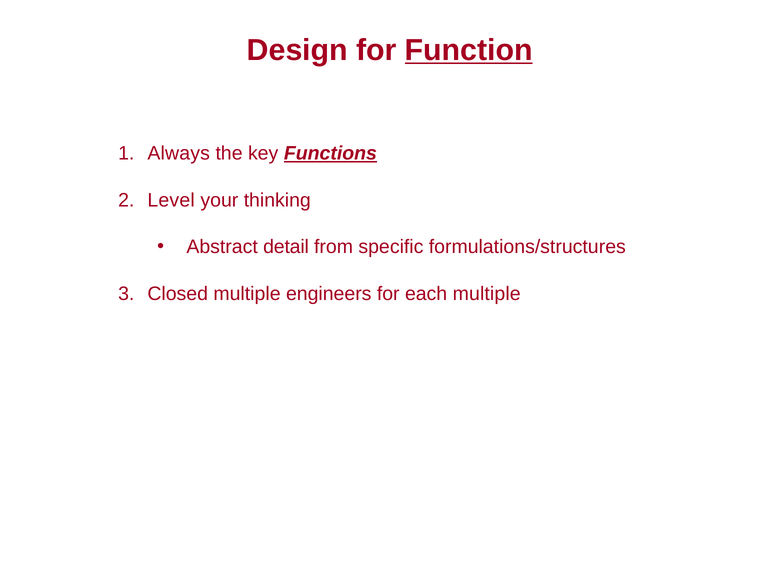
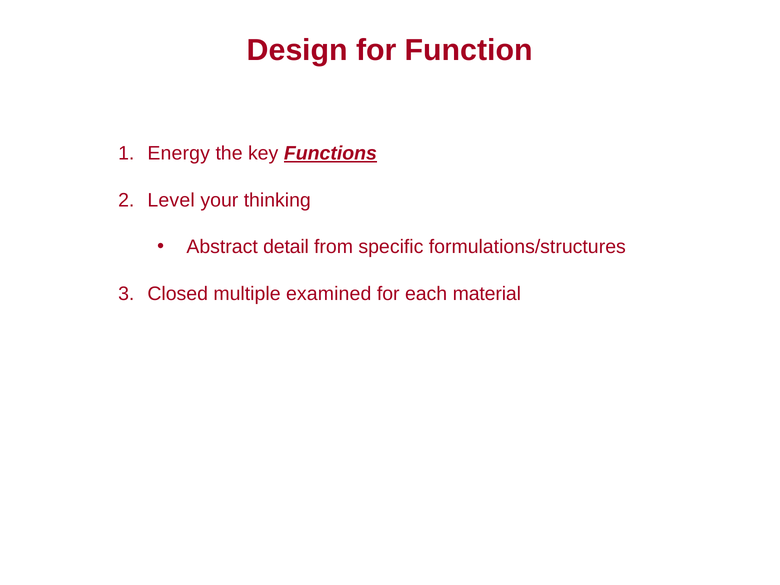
Function underline: present -> none (469, 50)
Always: Always -> Energy (179, 153)
engineers: engineers -> examined (329, 294)
each multiple: multiple -> material (487, 294)
